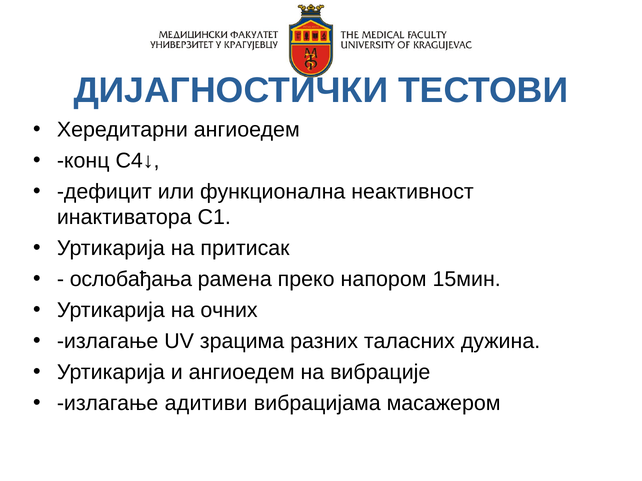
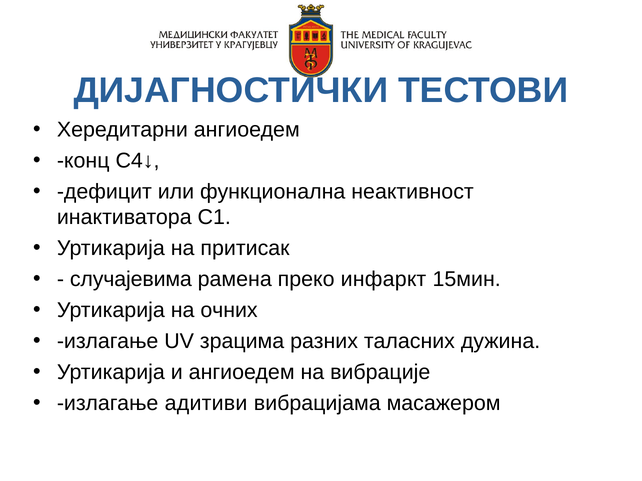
ослобађања: ослобађања -> случајевима (131, 280)
напором: напором -> инфаркт (383, 280)
